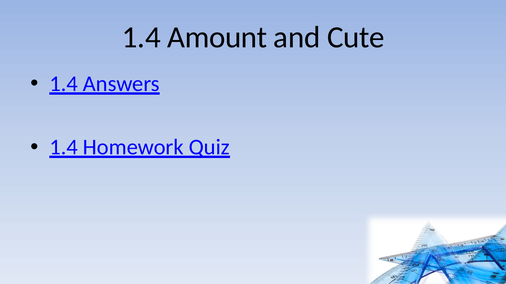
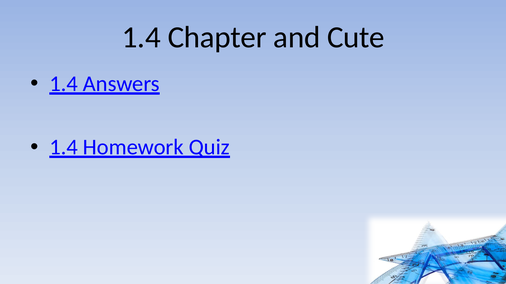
Amount: Amount -> Chapter (217, 37)
